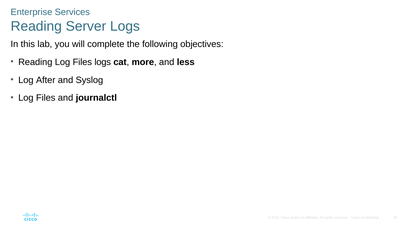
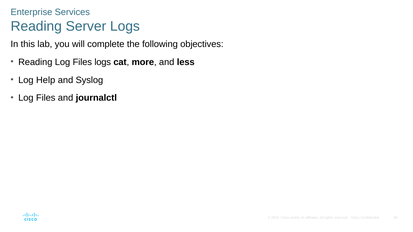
After: After -> Help (46, 80)
